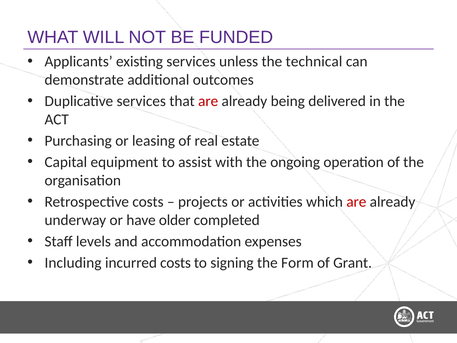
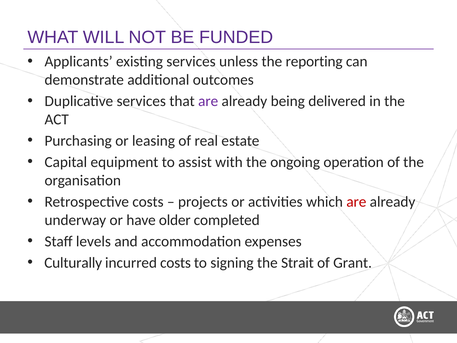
technical: technical -> reporting (314, 62)
are colour: red -> purple (208, 101)
Including: Including -> Culturally (73, 263)
Form: Form -> Strait (297, 263)
